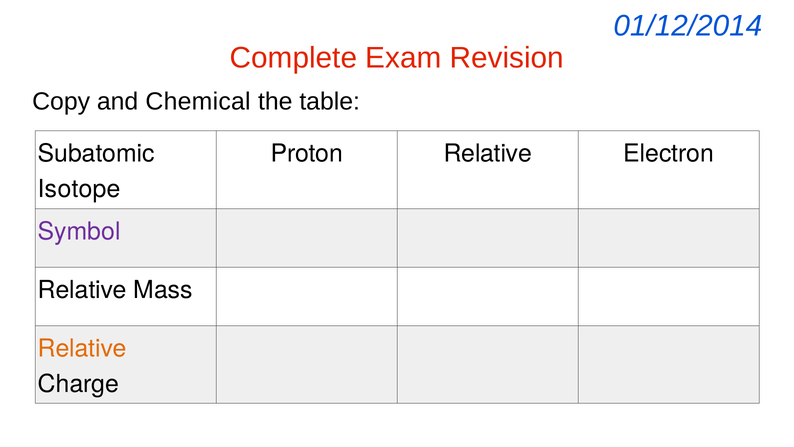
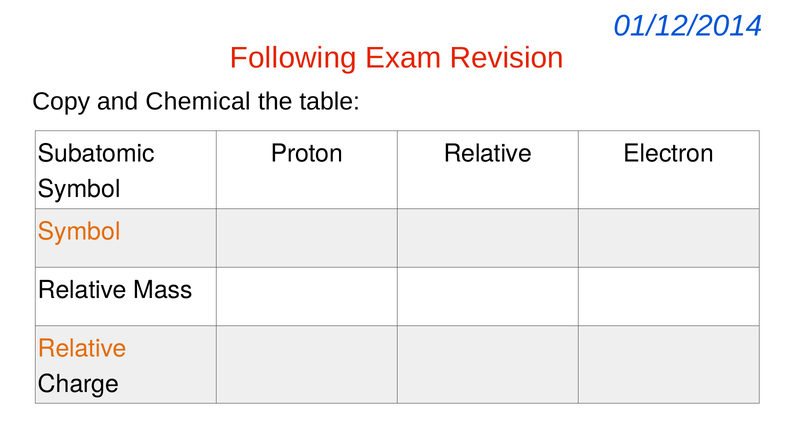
Complete: Complete -> Following (293, 58)
Isotope: Isotope -> Symbol (79, 189)
Symbol colour: purple -> orange (79, 231)
